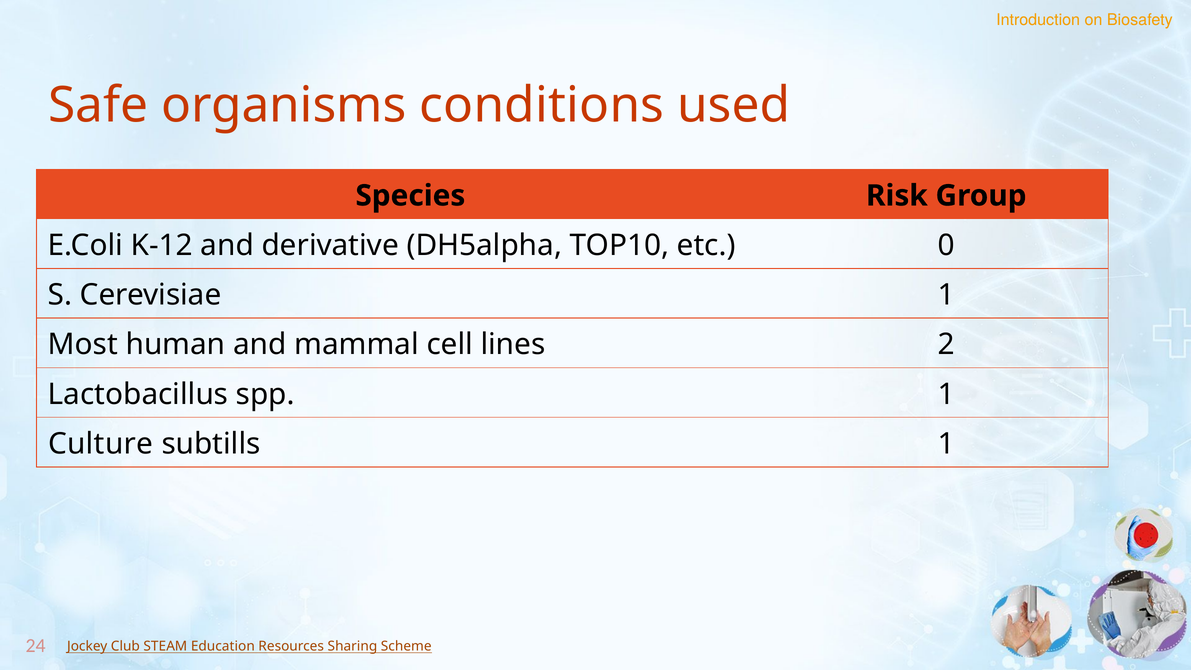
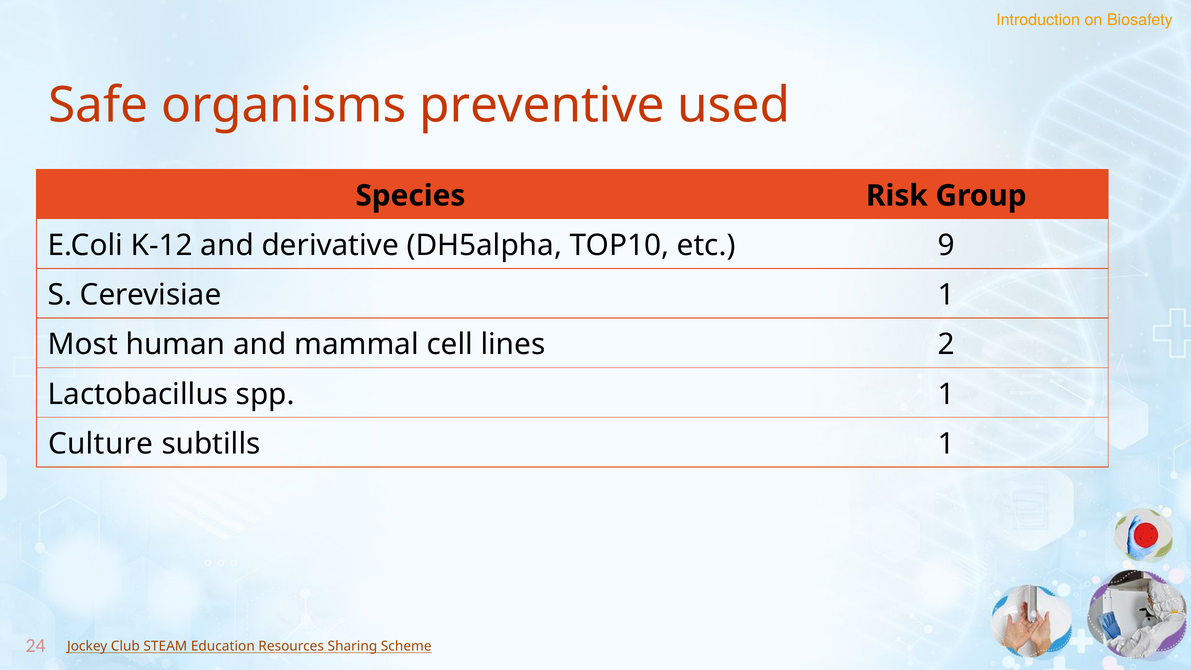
conditions: conditions -> preventive (542, 105)
0: 0 -> 9 (946, 245)
